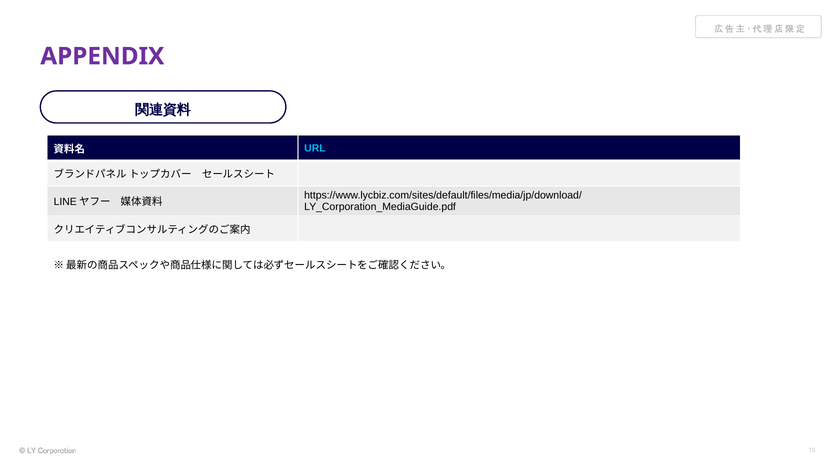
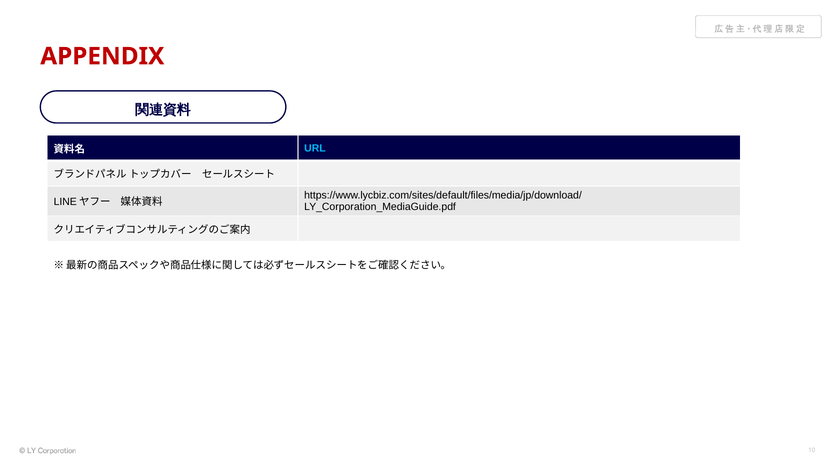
APPENDIX colour: purple -> red (102, 56)
